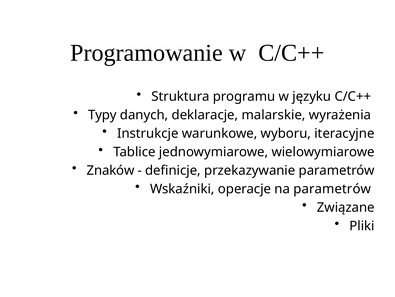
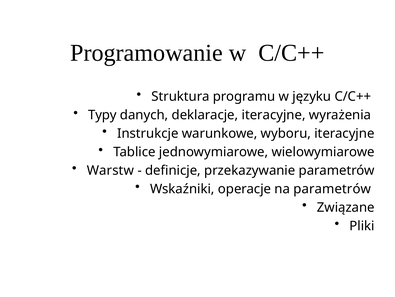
deklaracje malarskie: malarskie -> iteracyjne (274, 115)
Znaków: Znaków -> Warstw (110, 170)
